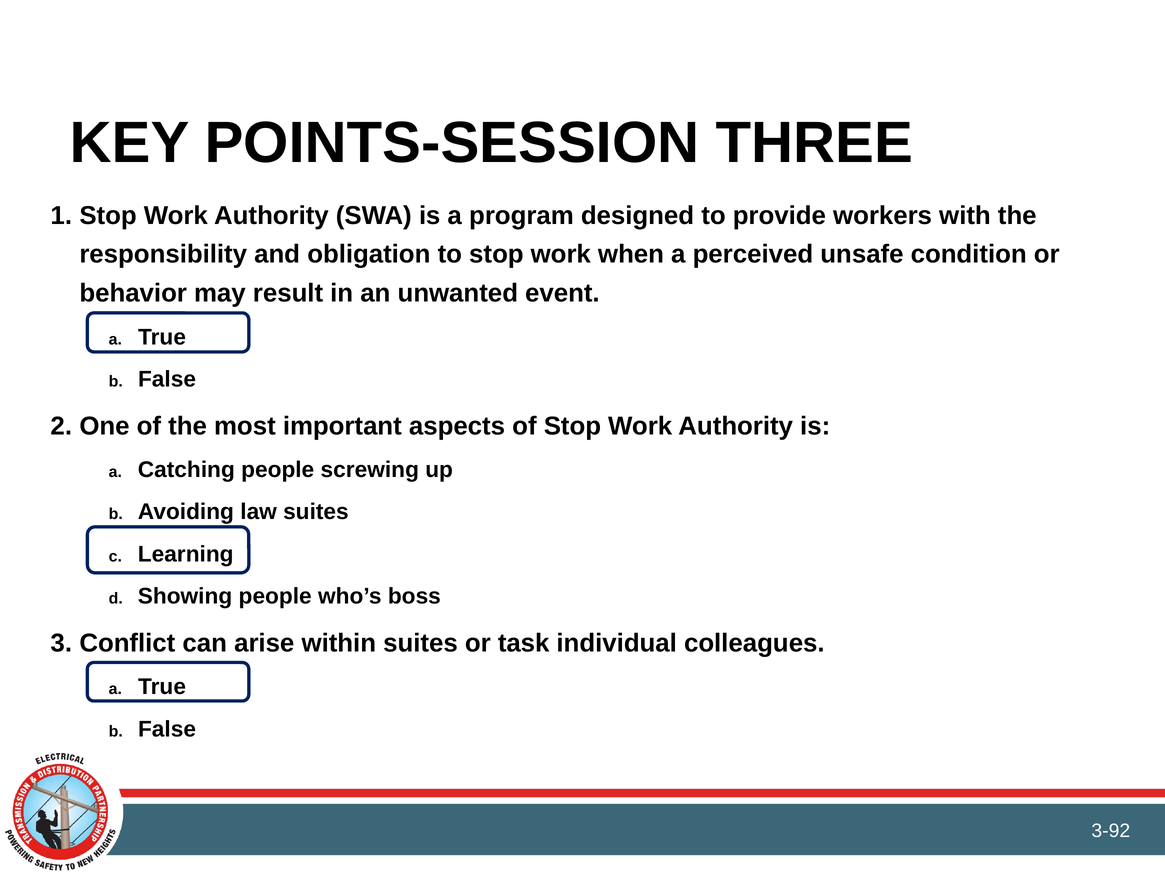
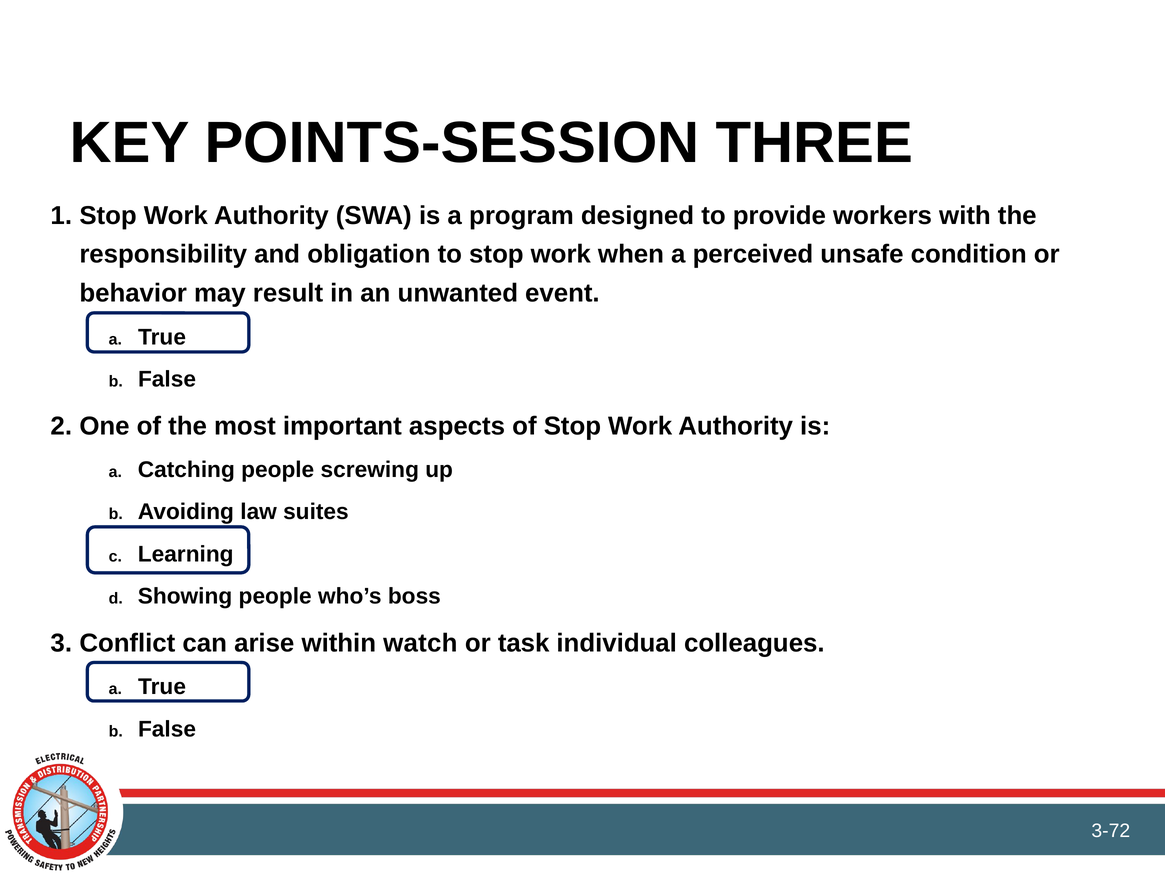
within suites: suites -> watch (420, 643)
3-92: 3-92 -> 3-72 (1111, 831)
